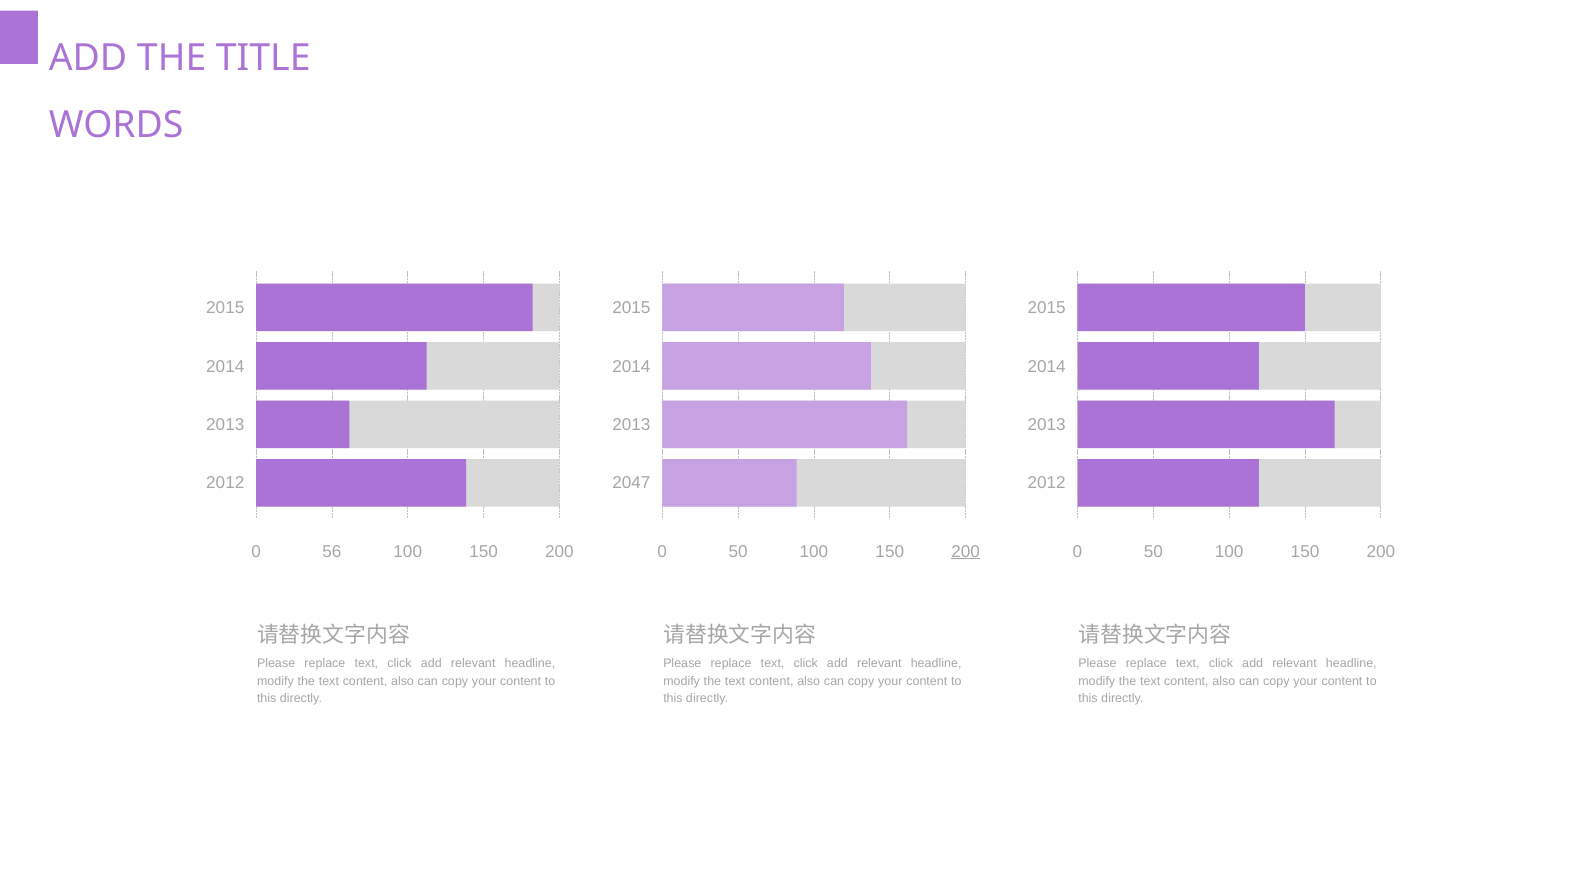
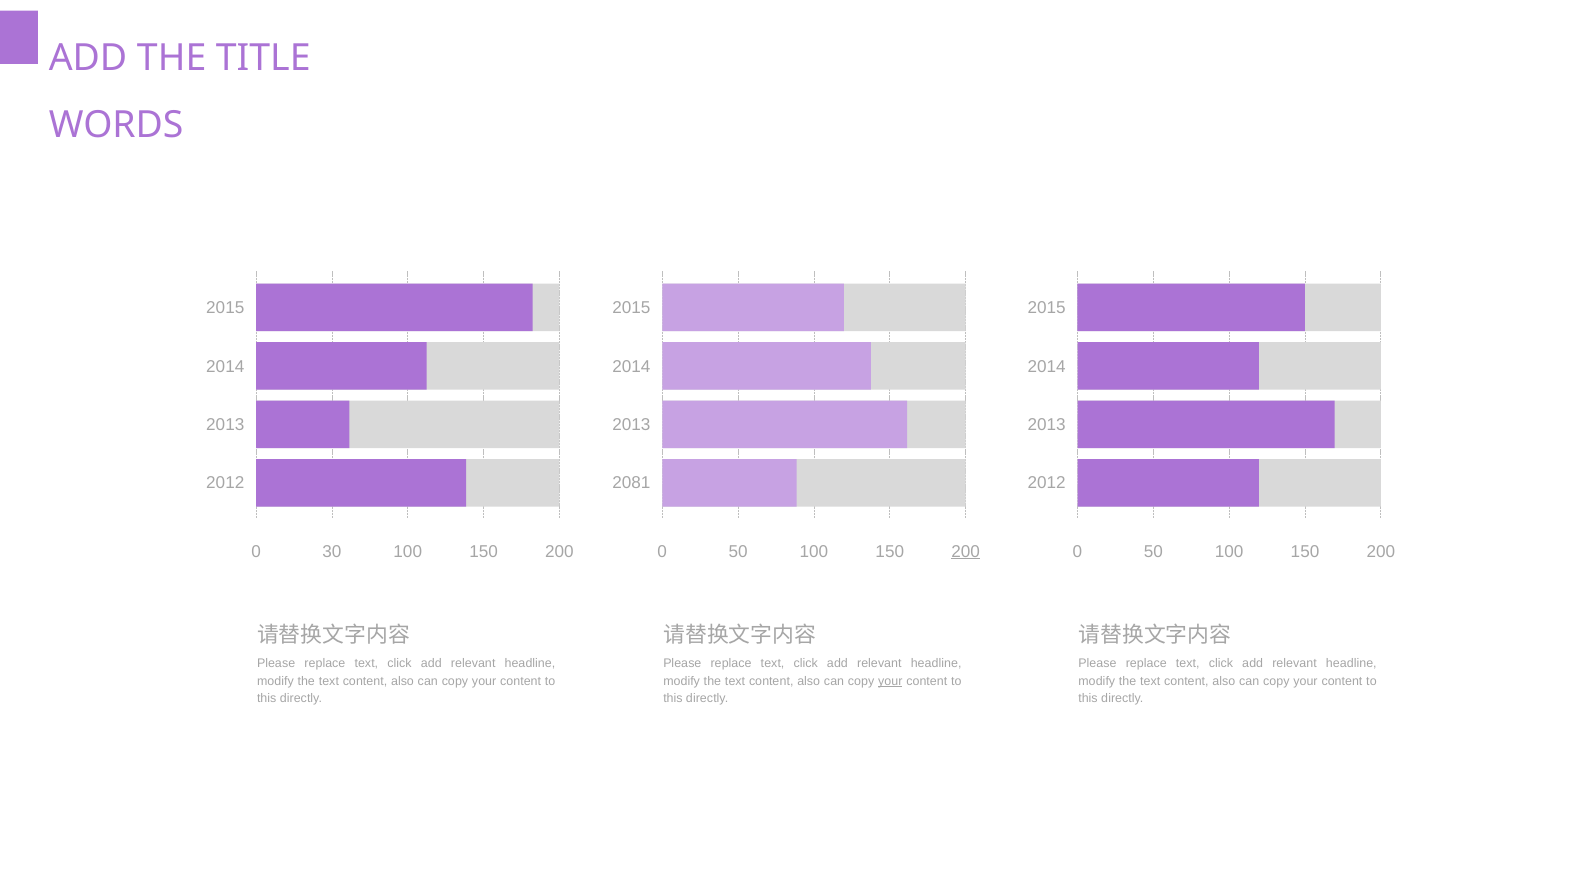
2047: 2047 -> 2081 (631, 483)
56: 56 -> 30 (332, 551)
your underline: none -> present (890, 681)
